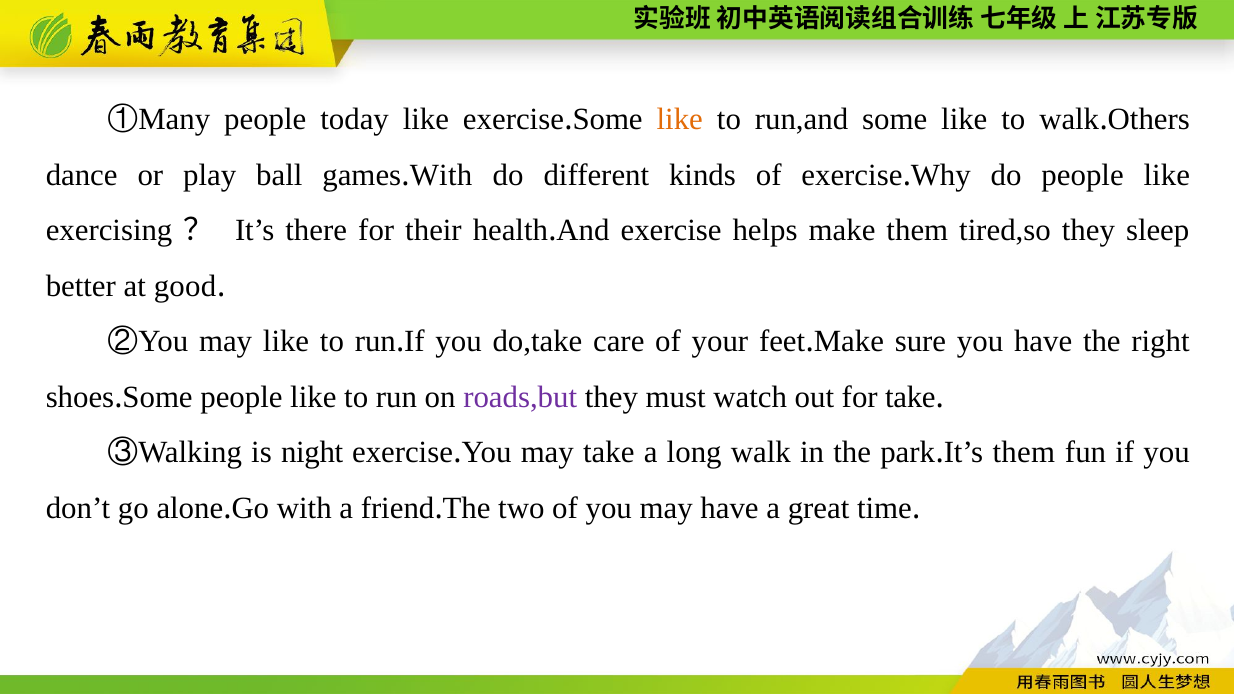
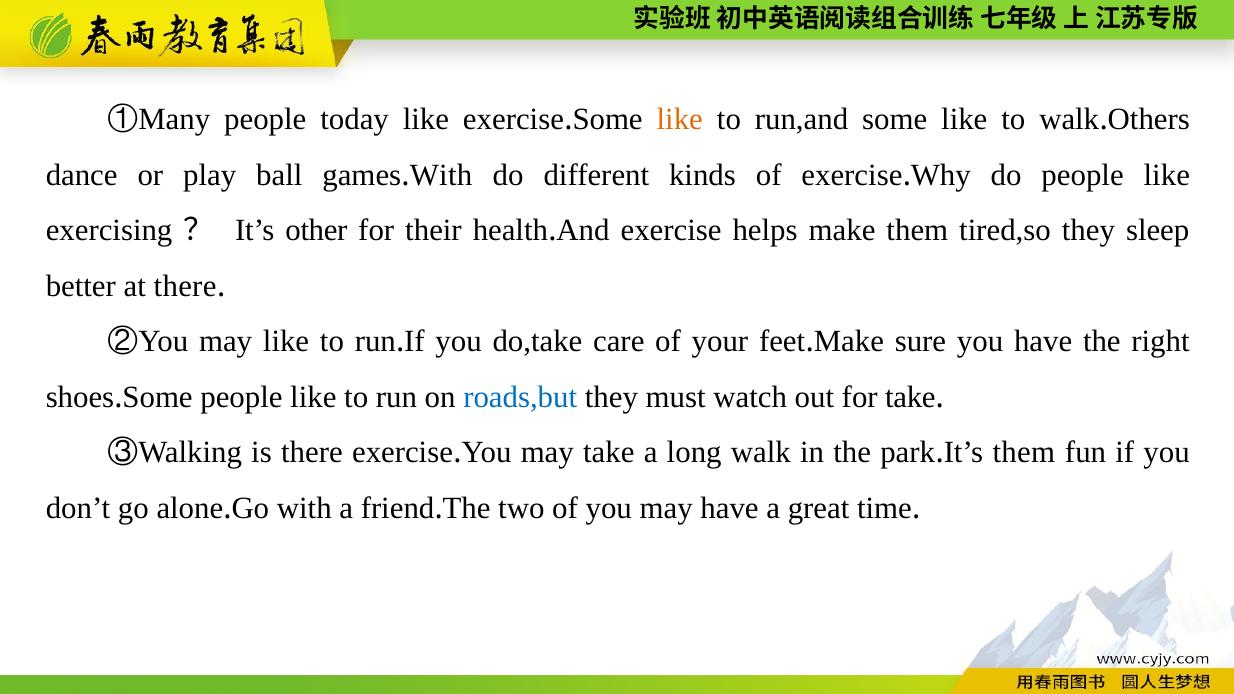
there: there -> other (316, 230)
at good: good -> there (185, 286)
roads,but colour: purple -> blue (520, 397)
is night: night -> there (312, 453)
